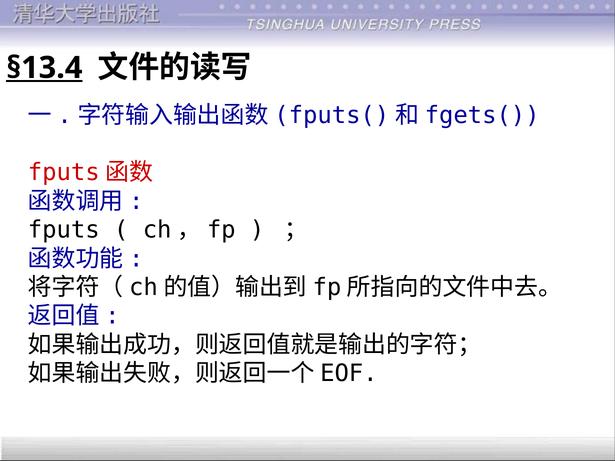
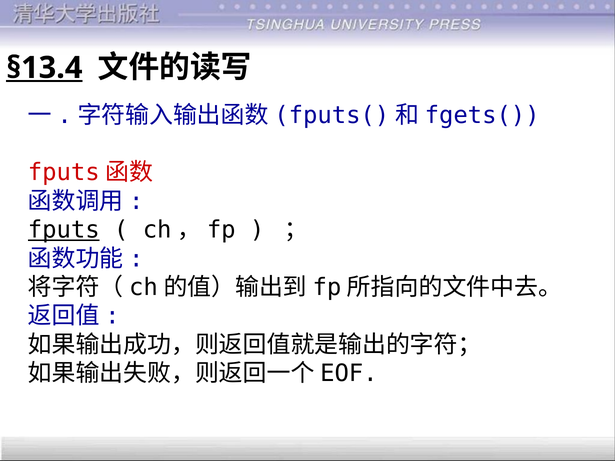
fputs underline: none -> present (64, 230)
